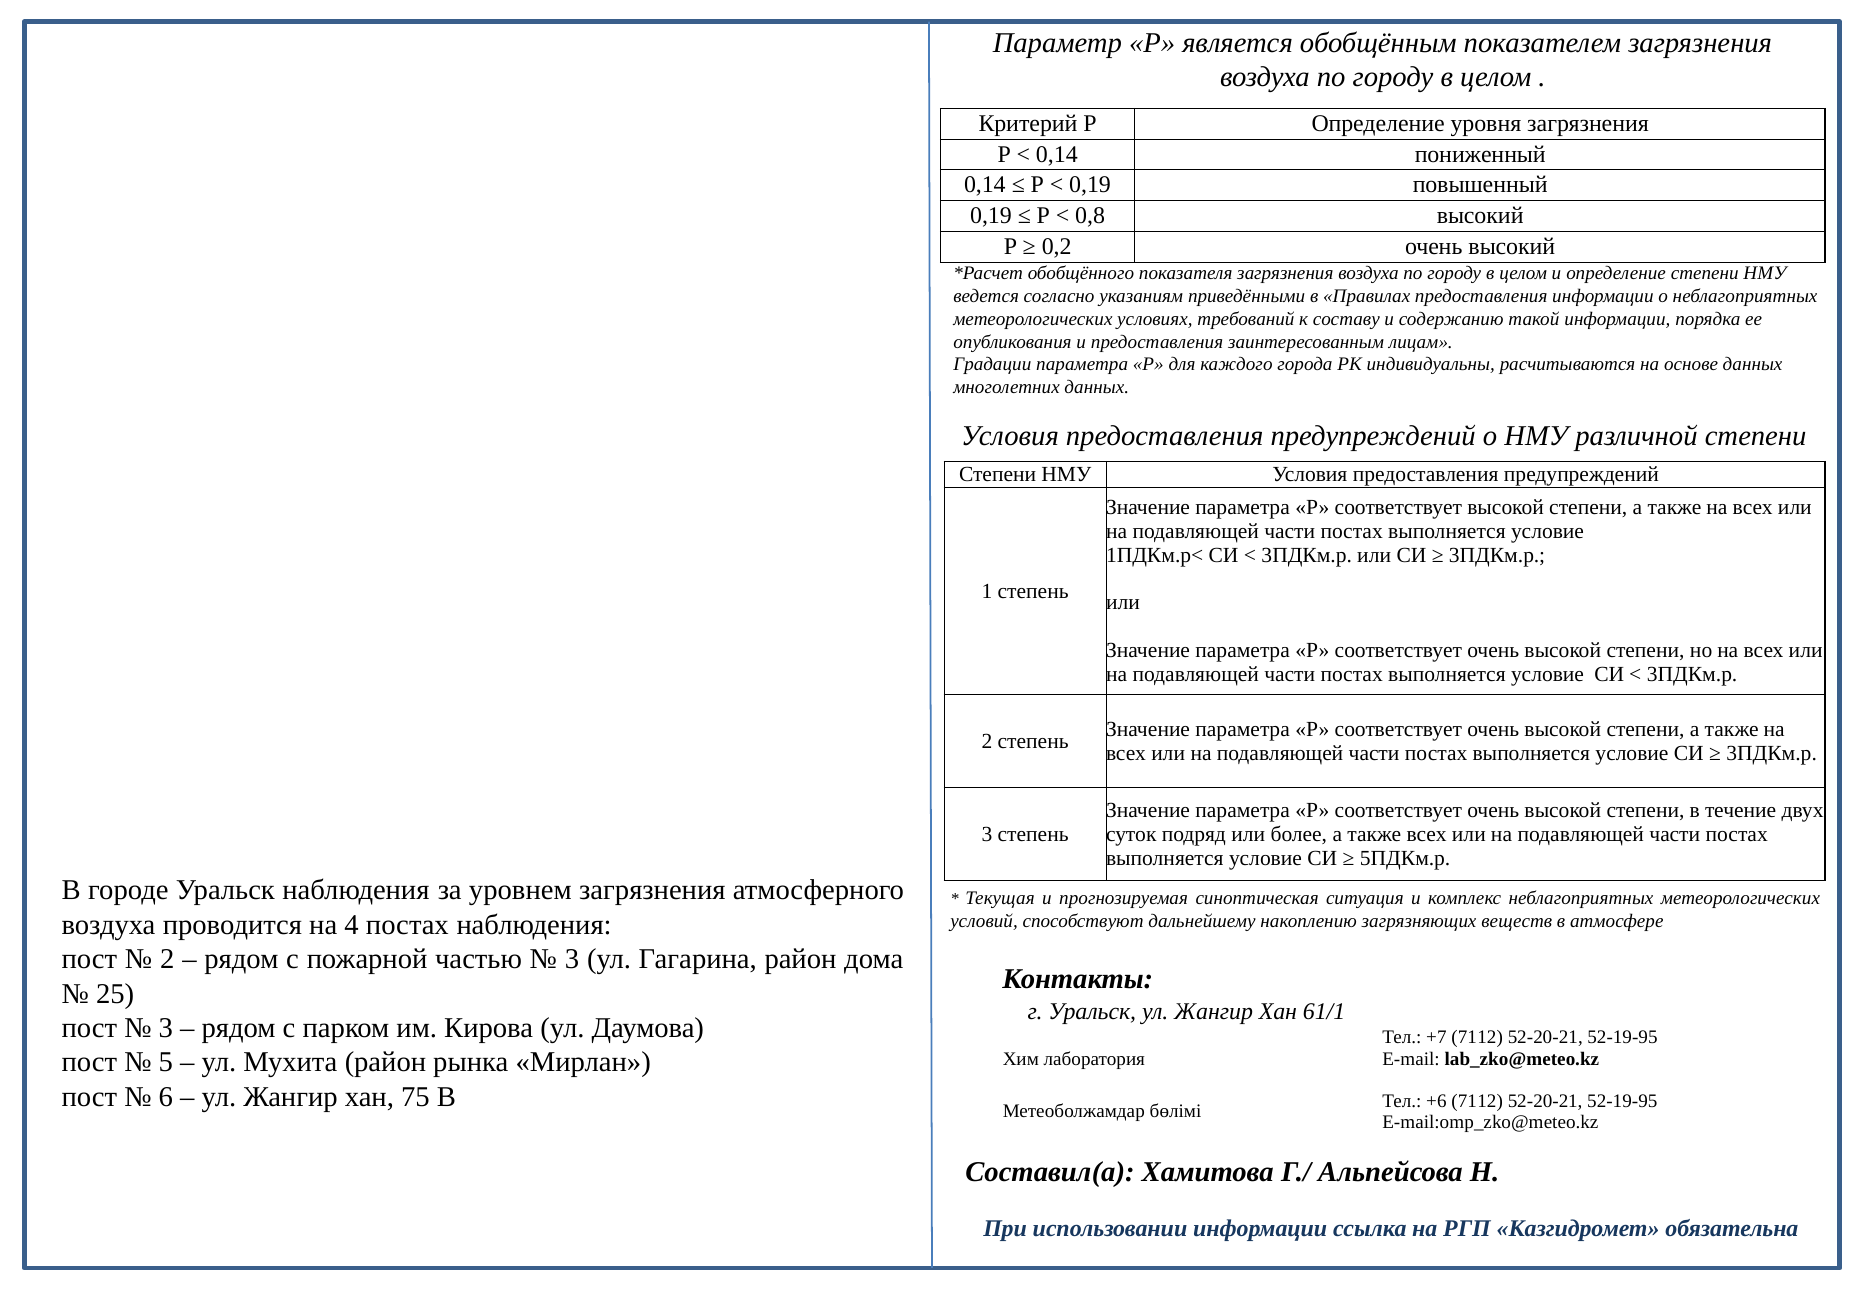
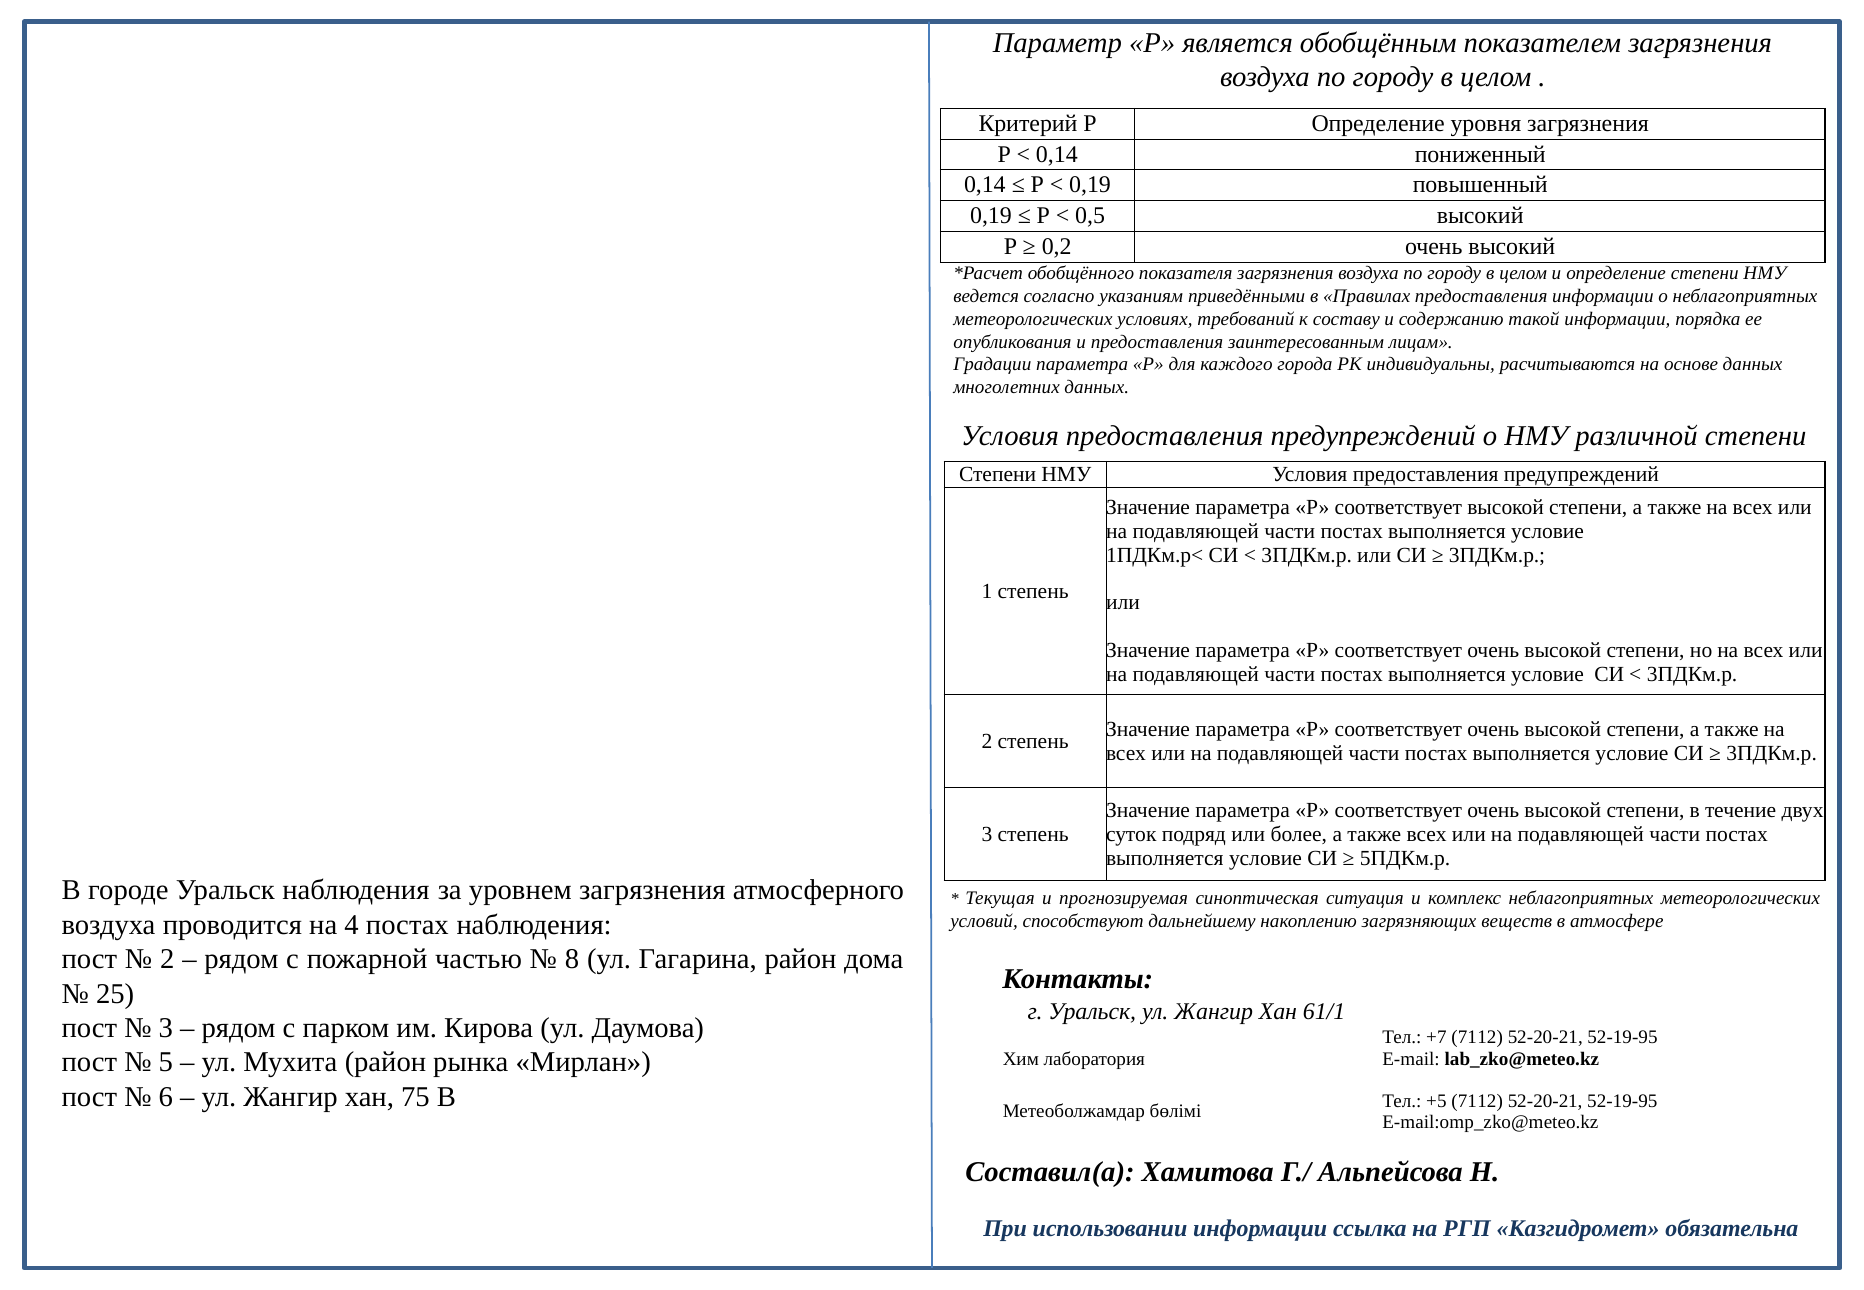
0,8: 0,8 -> 0,5 (1090, 216)
3: 3 -> 8 (572, 960)
+6: +6 -> +5 (1436, 1101)
